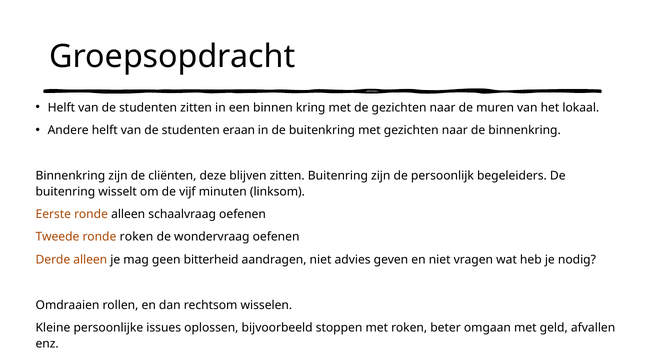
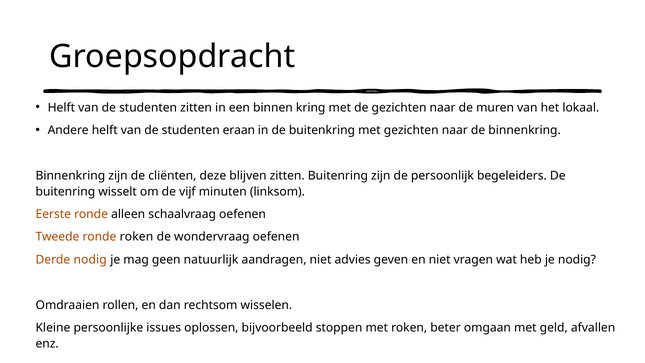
Derde alleen: alleen -> nodig (90, 260)
bitterheid: bitterheid -> natuurlijk (211, 260)
